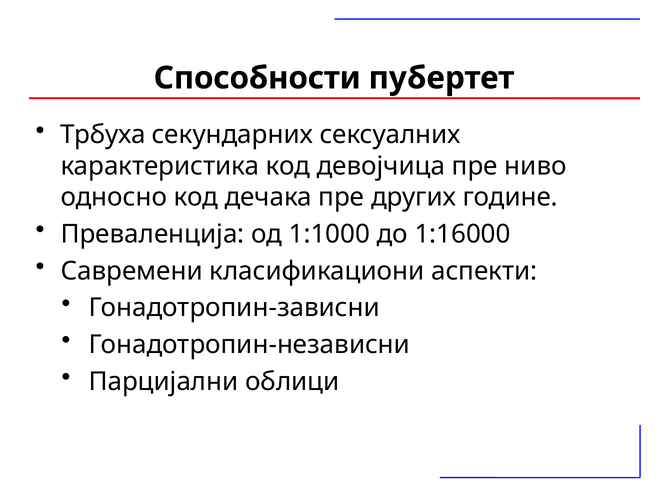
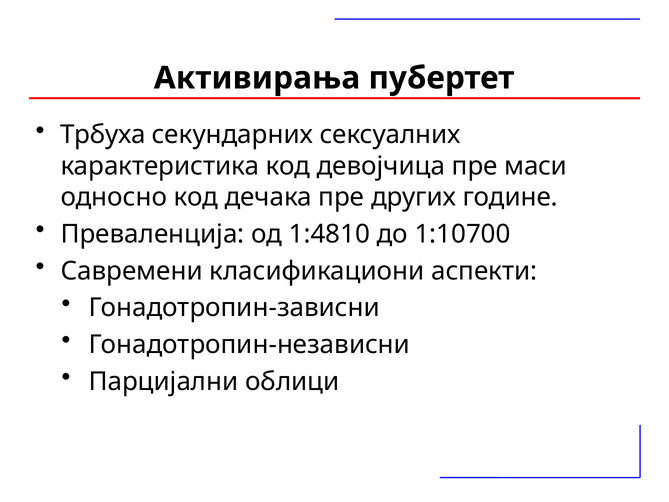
Способности: Способности -> Активирања (257, 78)
ниво: ниво -> маси (536, 166)
1:1000: 1:1000 -> 1:4810 (329, 234)
1:16000: 1:16000 -> 1:10700 (463, 234)
